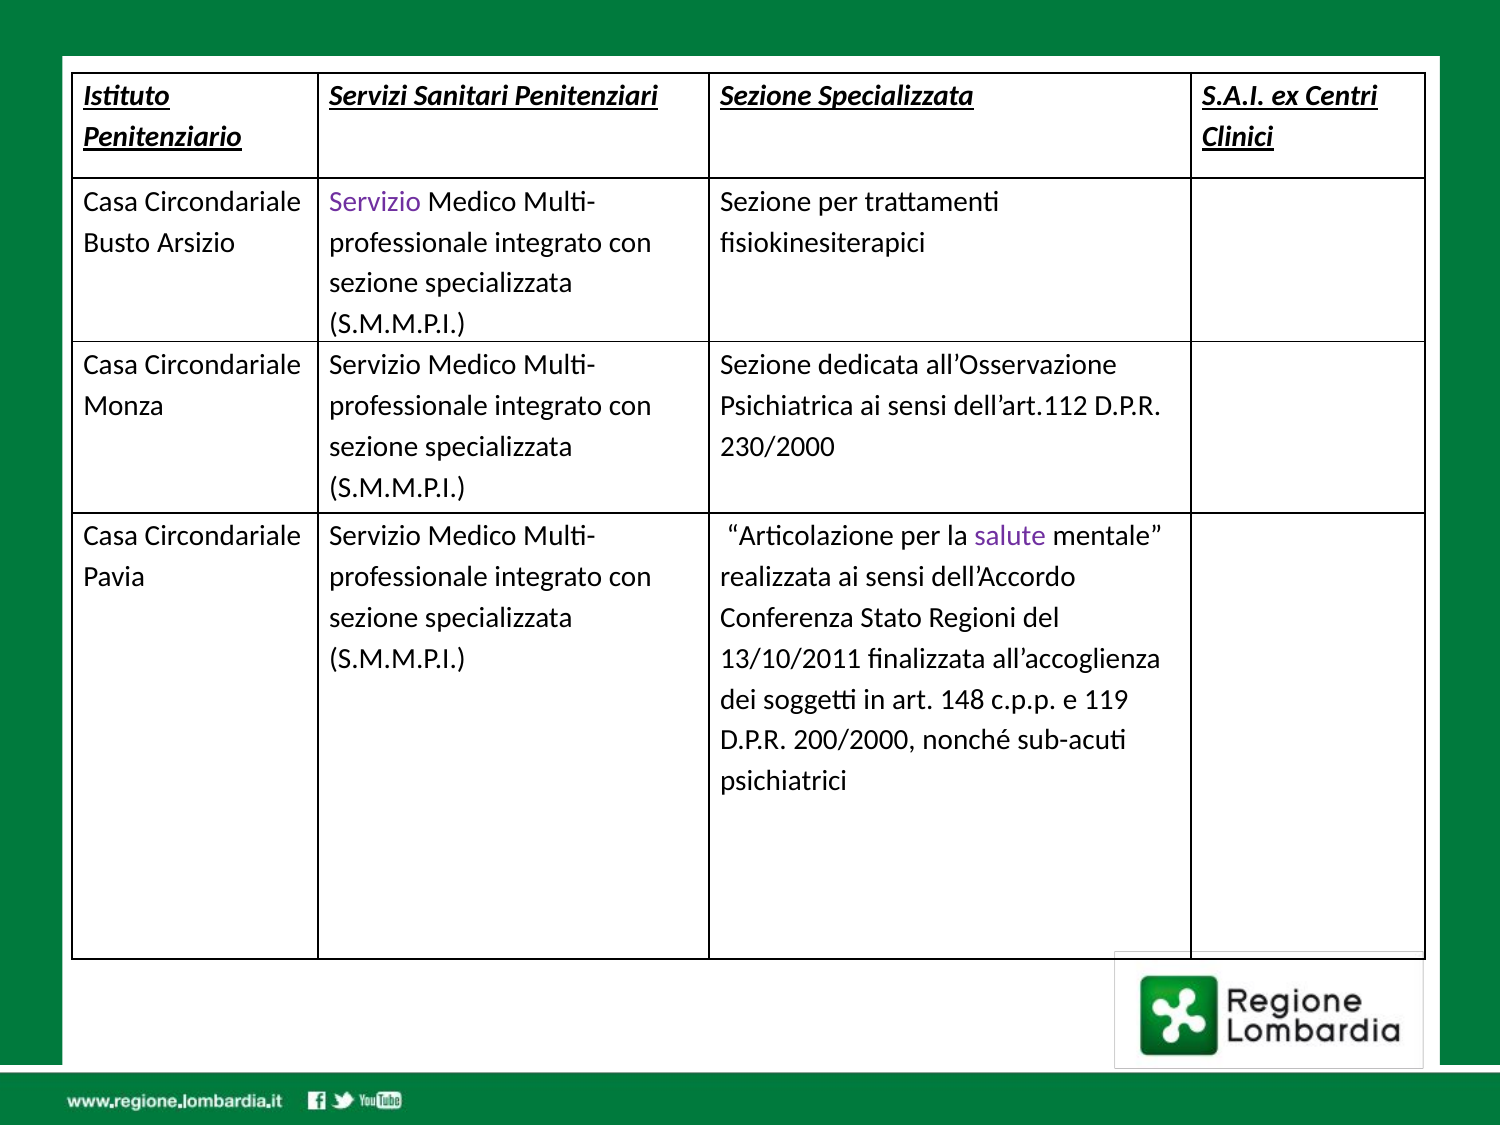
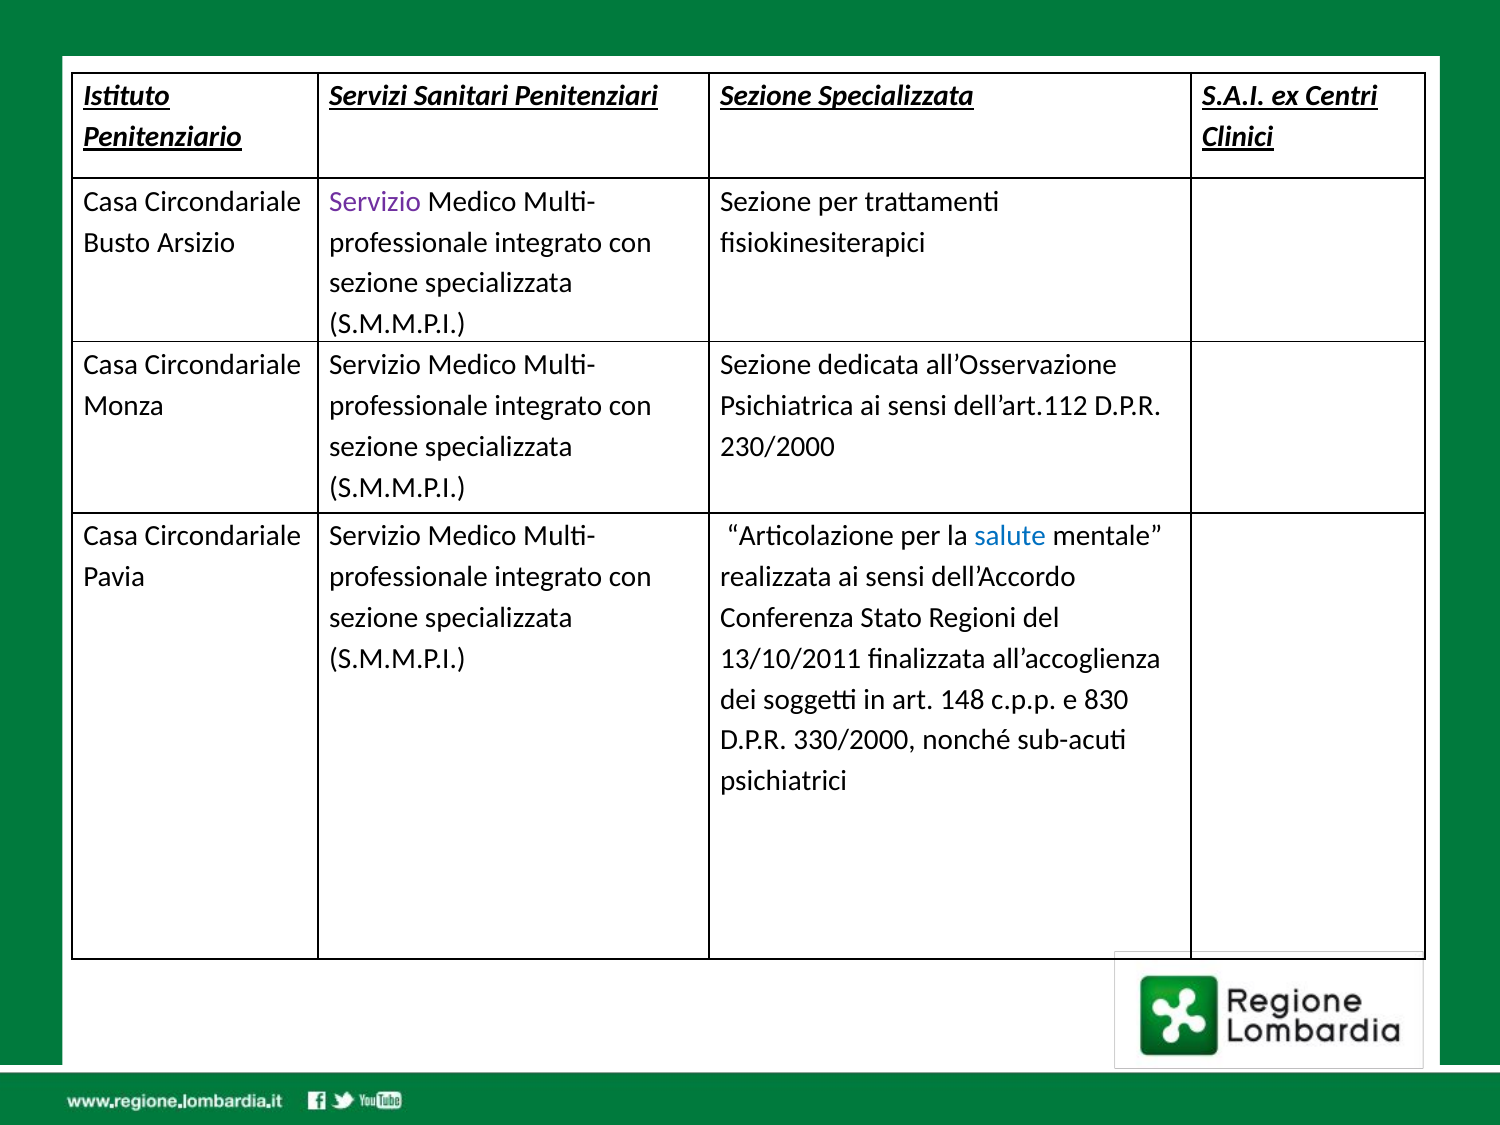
salute colour: purple -> blue (1010, 536)
119: 119 -> 830 (1106, 700)
200/2000: 200/2000 -> 330/2000 (855, 740)
